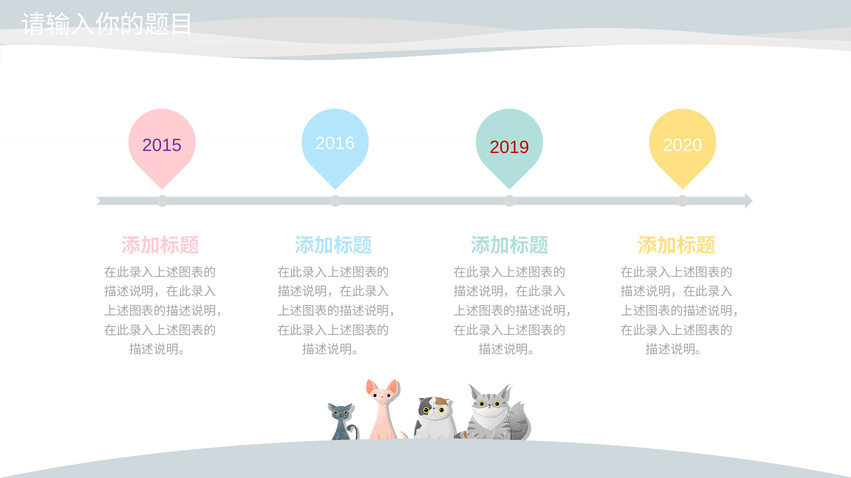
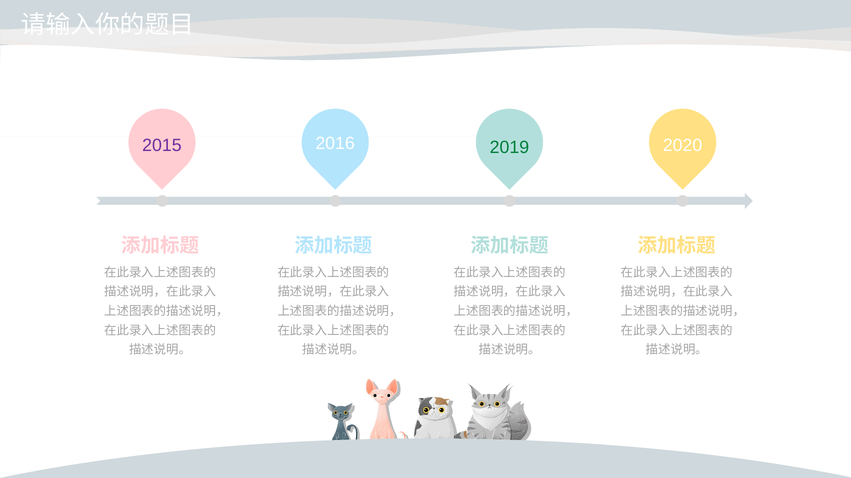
2019 colour: red -> green (509, 148)
